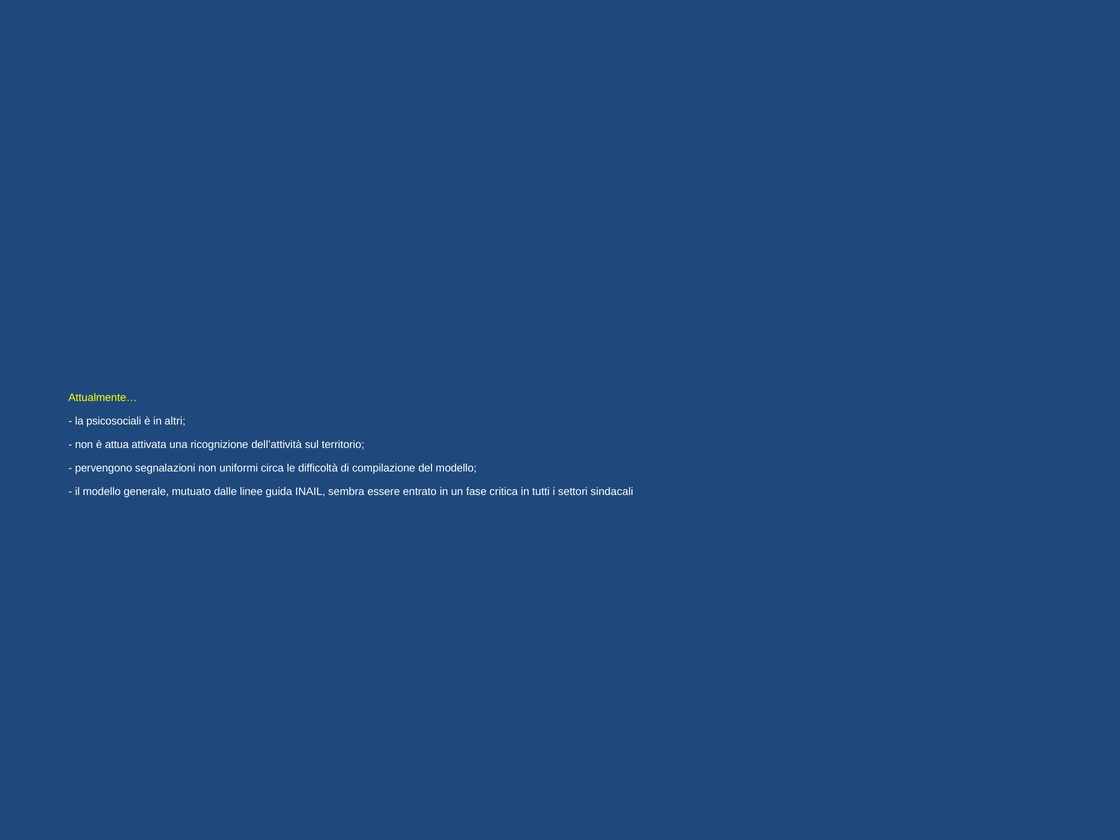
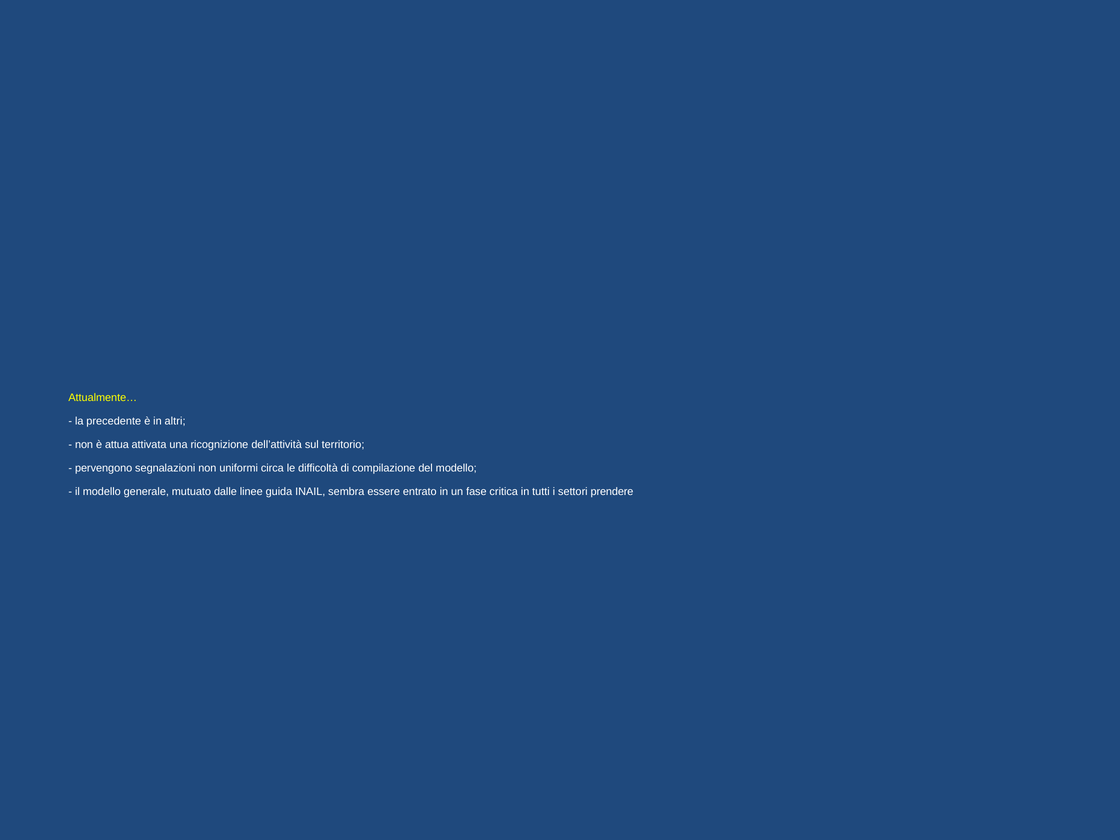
psicosociali: psicosociali -> precedente (114, 421)
sindacali: sindacali -> prendere (612, 491)
